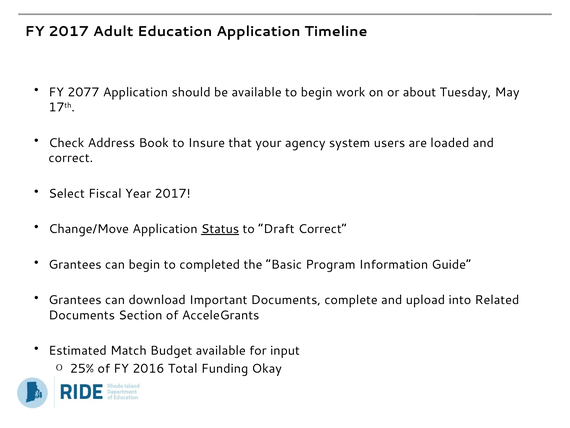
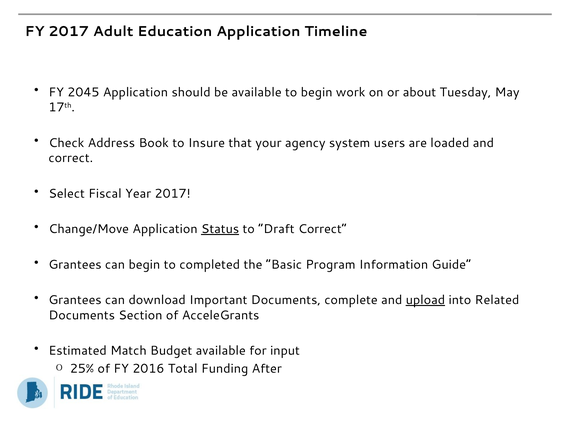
2077: 2077 -> 2045 (83, 92)
upload underline: none -> present (425, 300)
Okay: Okay -> After (267, 368)
